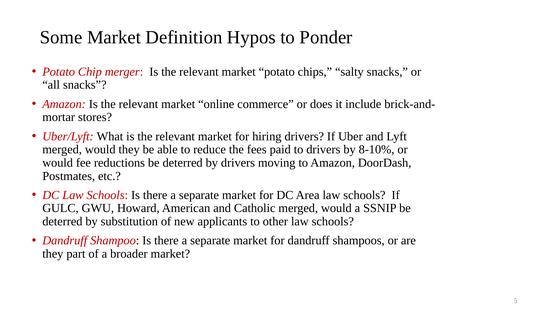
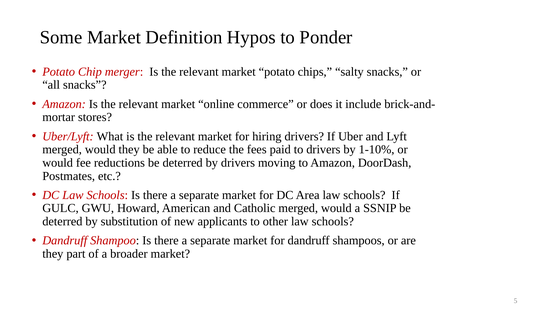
8-10%: 8-10% -> 1-10% (377, 150)
